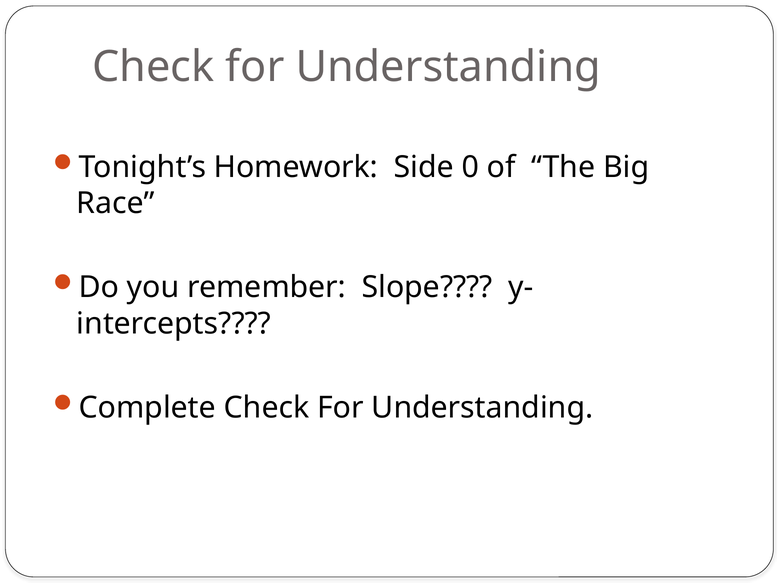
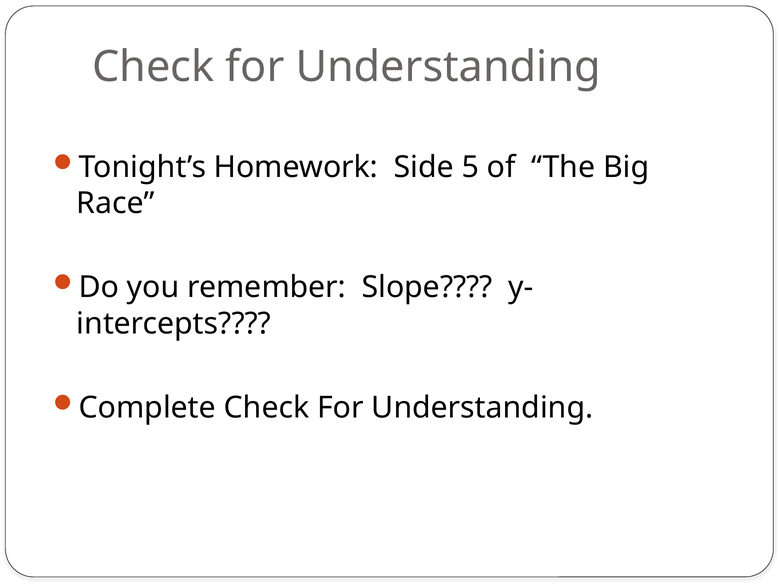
0: 0 -> 5 (470, 167)
